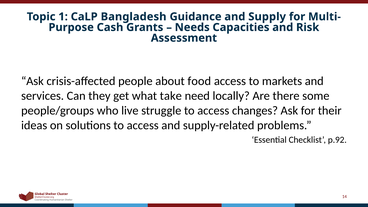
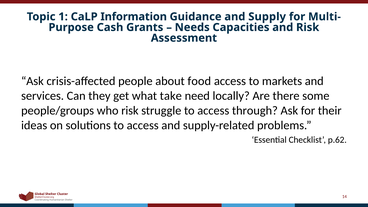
Bangladesh: Bangladesh -> Information (134, 17)
who live: live -> risk (130, 111)
changes: changes -> through (255, 111)
p.92: p.92 -> p.62 (337, 140)
